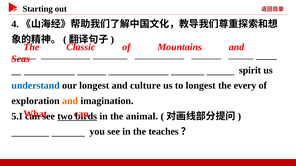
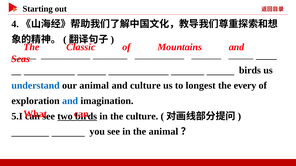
spirit: spirit -> birds (250, 70)
our longest: longest -> animal (94, 86)
and colour: orange -> blue (70, 101)
the animal: animal -> culture (142, 117)
the teaches: teaches -> animal (163, 132)
